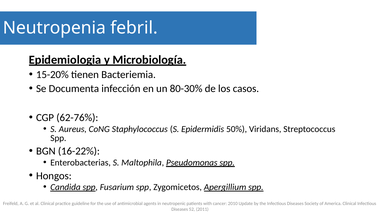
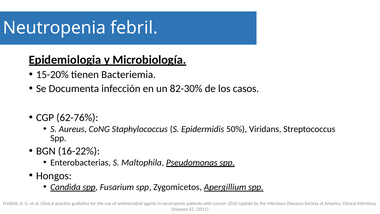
80-30%: 80-30% -> 82-30% (186, 88)
